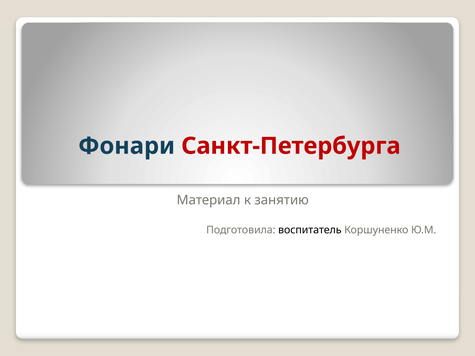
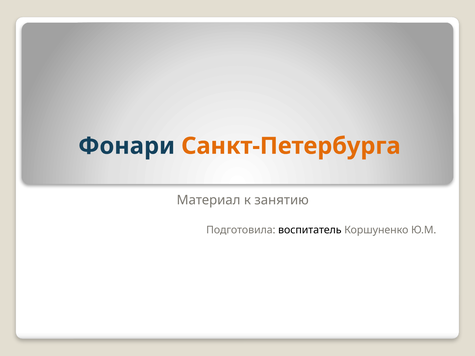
Санкт-Петербурга colour: red -> orange (291, 146)
